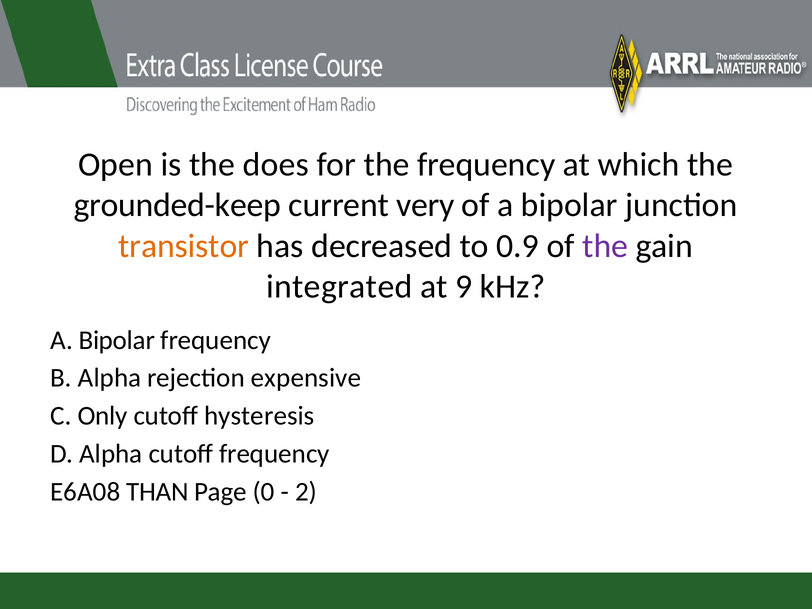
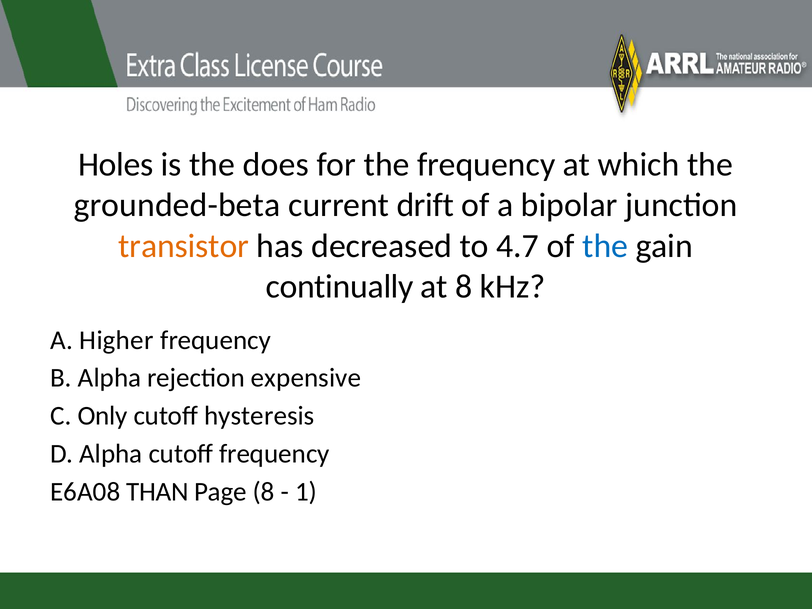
Open: Open -> Holes (116, 165)
grounded-keep: grounded-keep -> grounded-beta (177, 205)
very: very -> drift (425, 205)
0.9: 0.9 -> 4.7 (518, 246)
the colour: purple -> blue (605, 246)
integrated: integrated -> continually (340, 286)
at 9: 9 -> 8 (464, 286)
Bipolar: Bipolar -> Higher (116, 340)
Page 0: 0 -> 8 (264, 492)
2: 2 -> 1 (306, 492)
